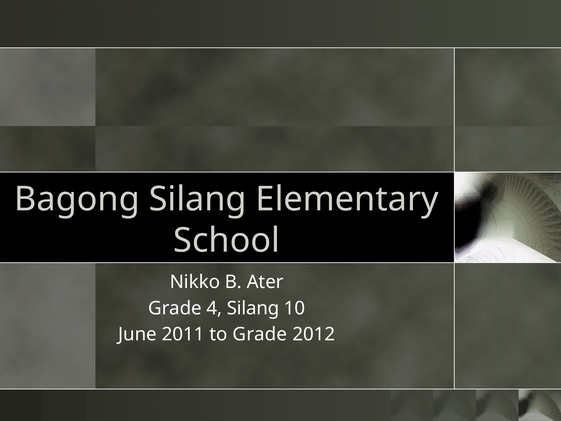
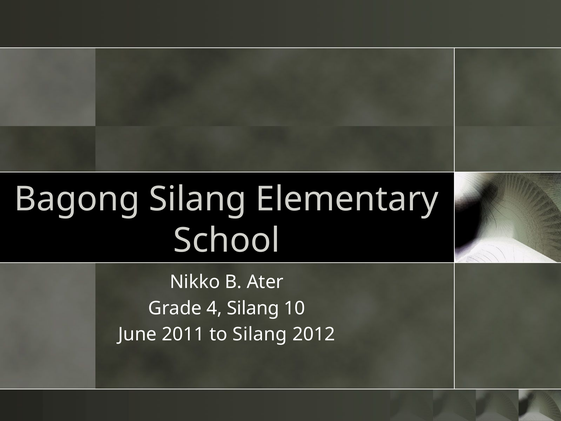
to Grade: Grade -> Silang (260, 334)
